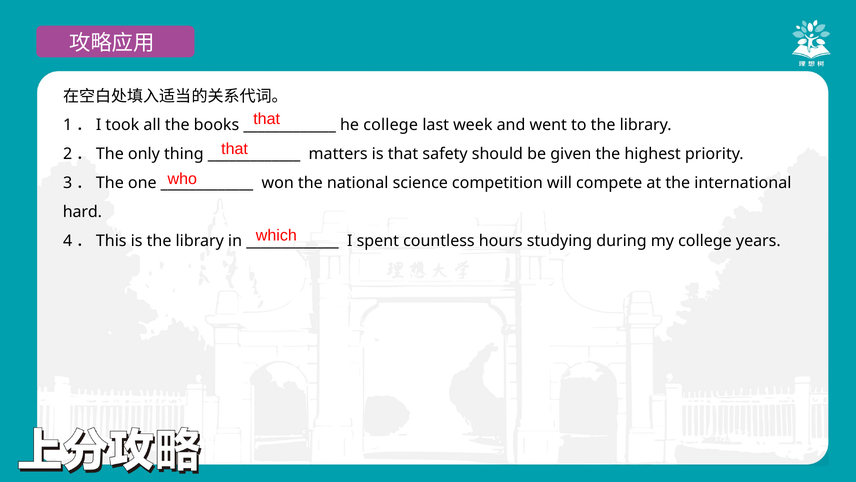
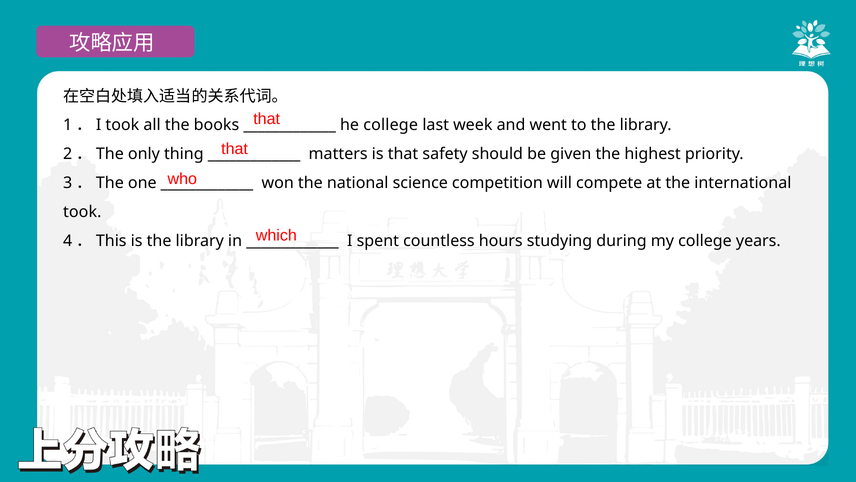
hard: hard -> took (82, 212)
